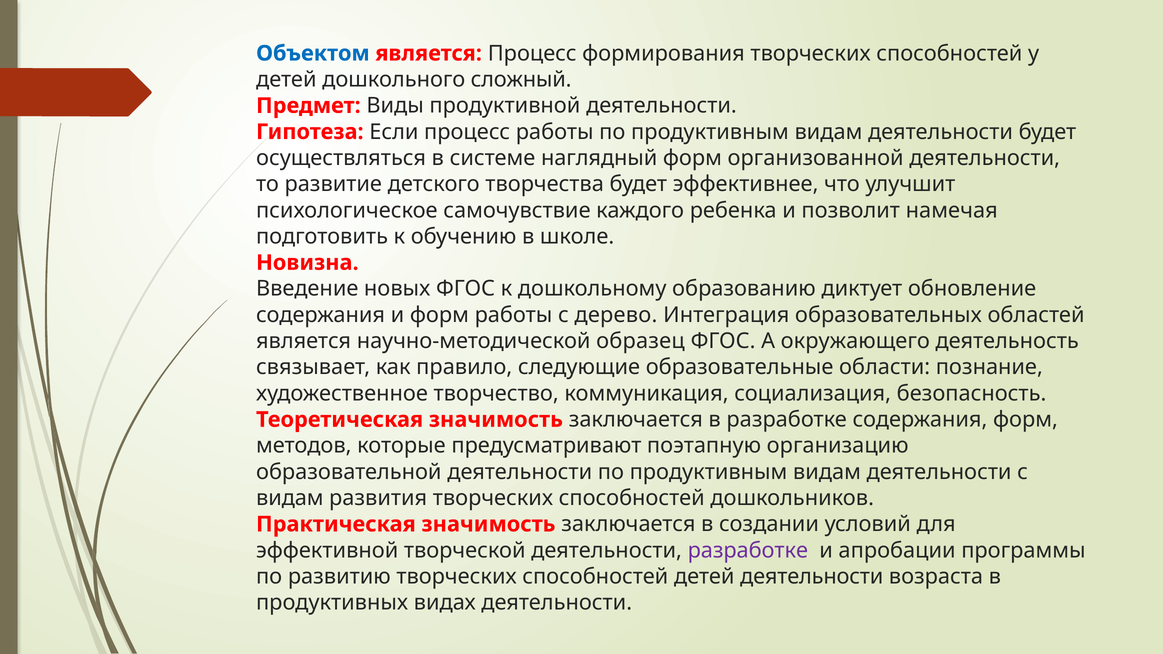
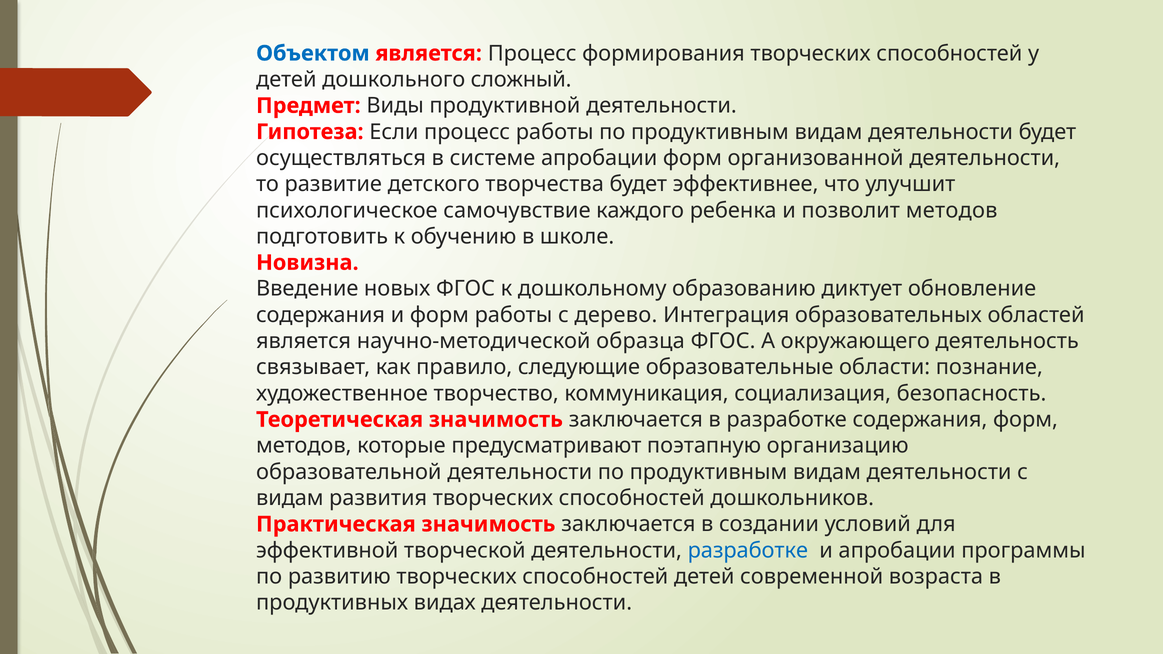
системе наглядный: наглядный -> апробации (599, 158)
позволит намечая: намечая -> методов (952, 210)
образец: образец -> образца (640, 341)
разработке colour: purple -> blue (748, 551)
детей деятельности: деятельности -> современной (812, 577)
